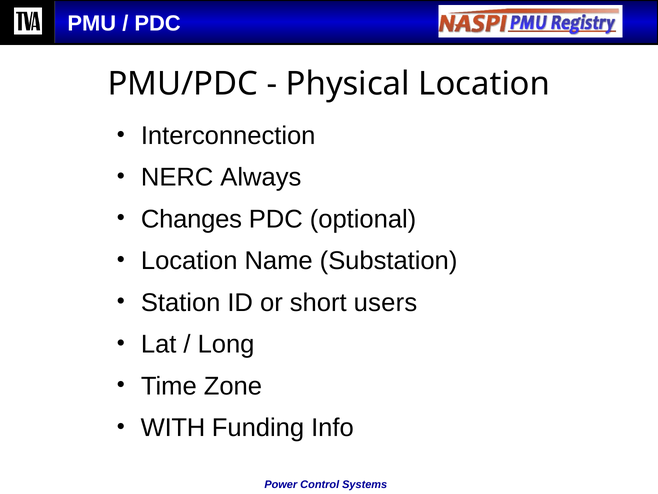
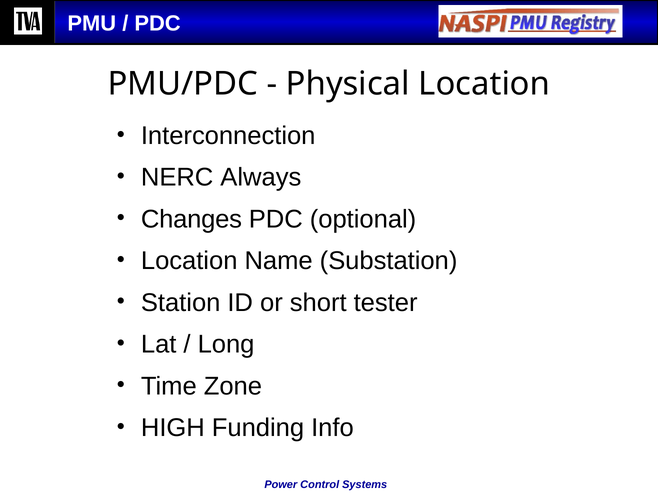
users: users -> tester (386, 302)
WITH: WITH -> HIGH (173, 427)
